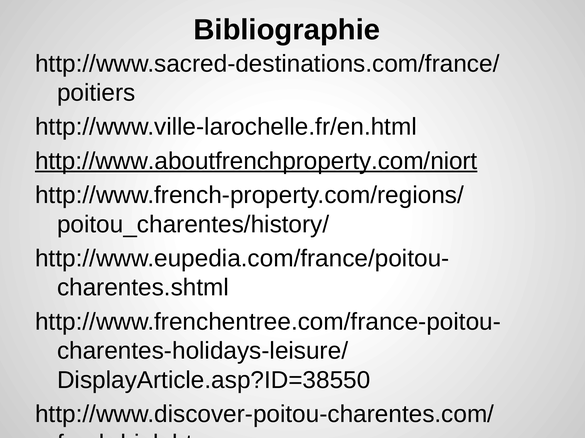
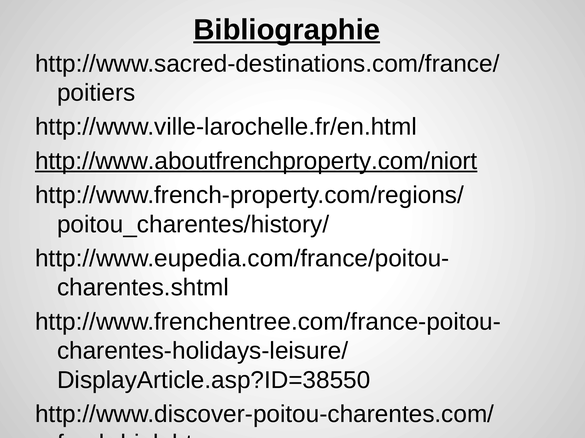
Bibliographie underline: none -> present (287, 30)
